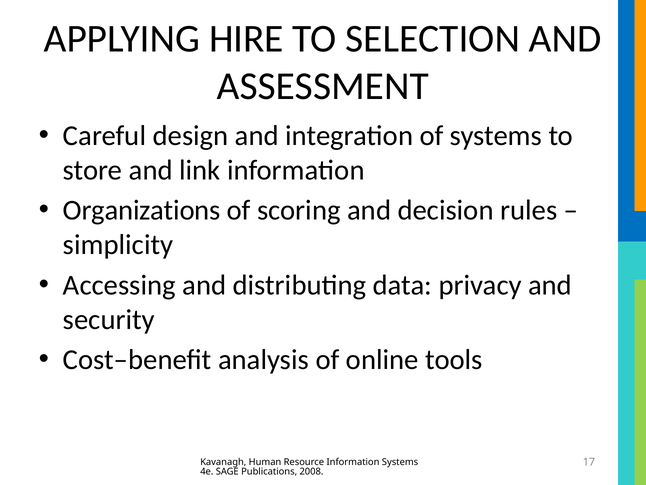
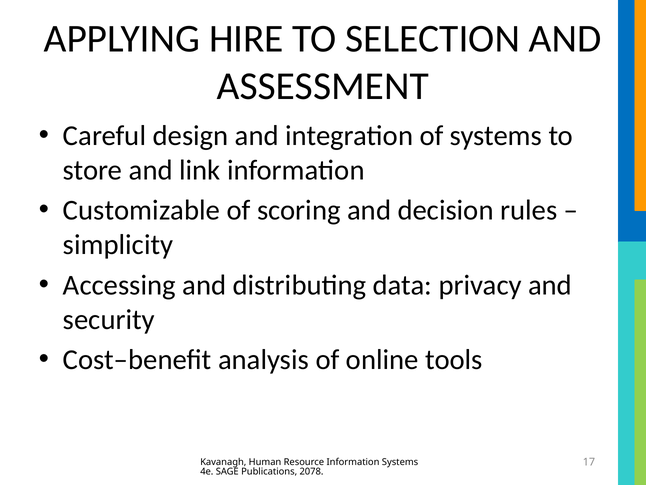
Organizations: Organizations -> Customizable (142, 210)
2008: 2008 -> 2078 (311, 471)
